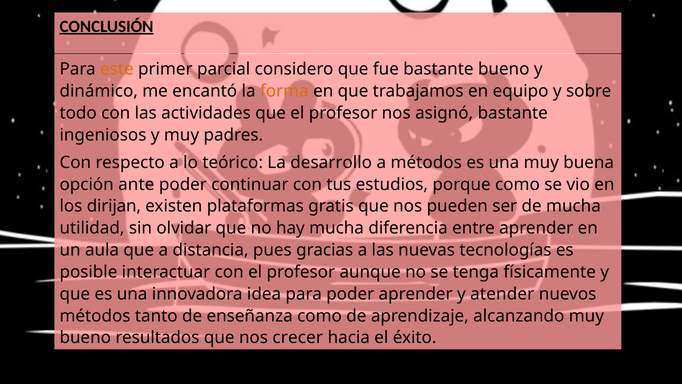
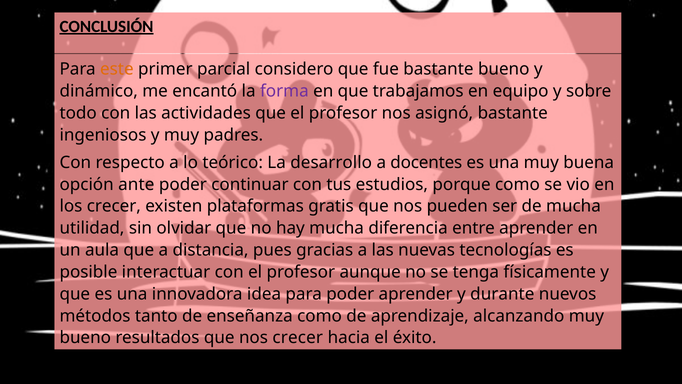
forma colour: orange -> purple (284, 91)
a métodos: métodos -> docentes (426, 162)
los dirijan: dirijan -> crecer (114, 206)
atender: atender -> durante (502, 294)
